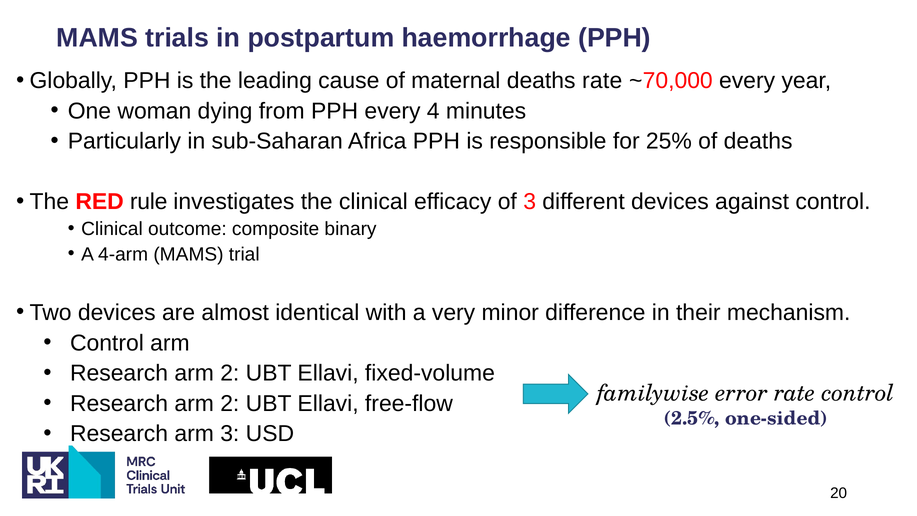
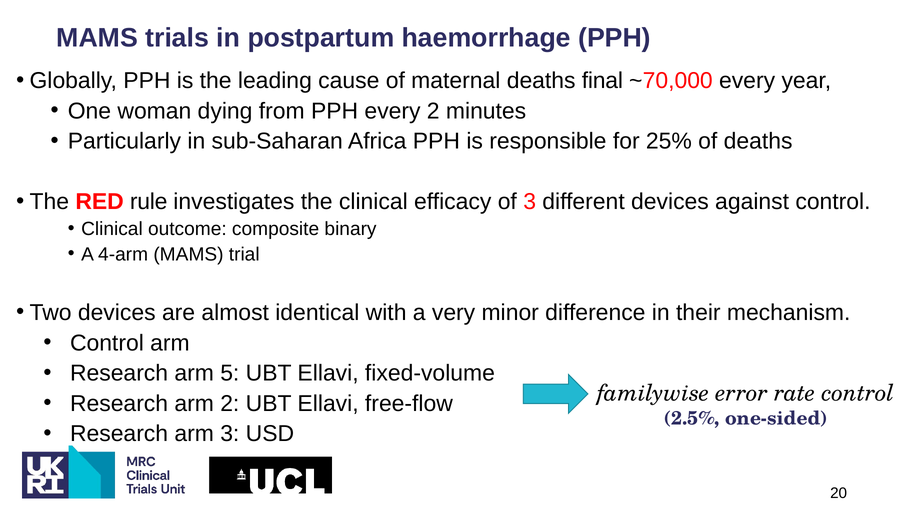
deaths rate: rate -> final (602, 81)
every 4: 4 -> 2 (433, 111)
2: 2 -> 5 (230, 373)
